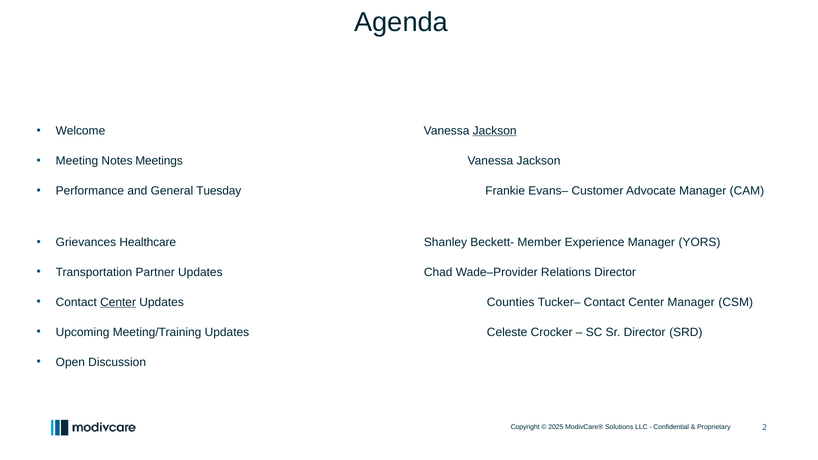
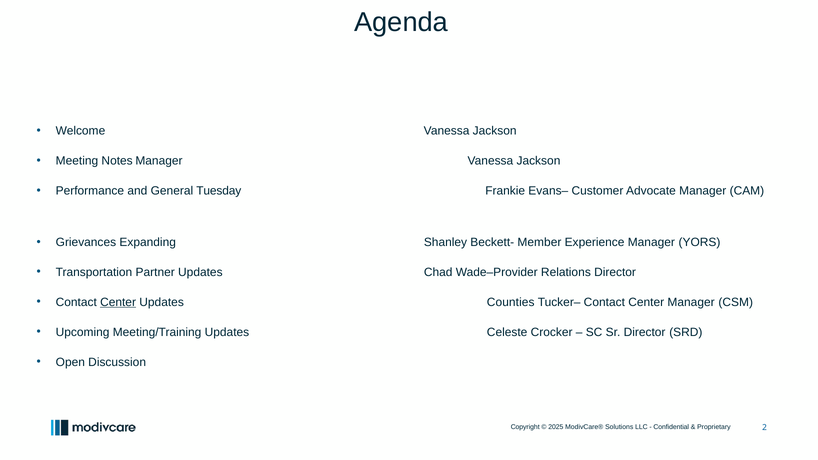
Jackson underline: present -> none (495, 131)
Notes Meetings: Meetings -> Manager (159, 161)
Healthcare: Healthcare -> Expanding (148, 242)
